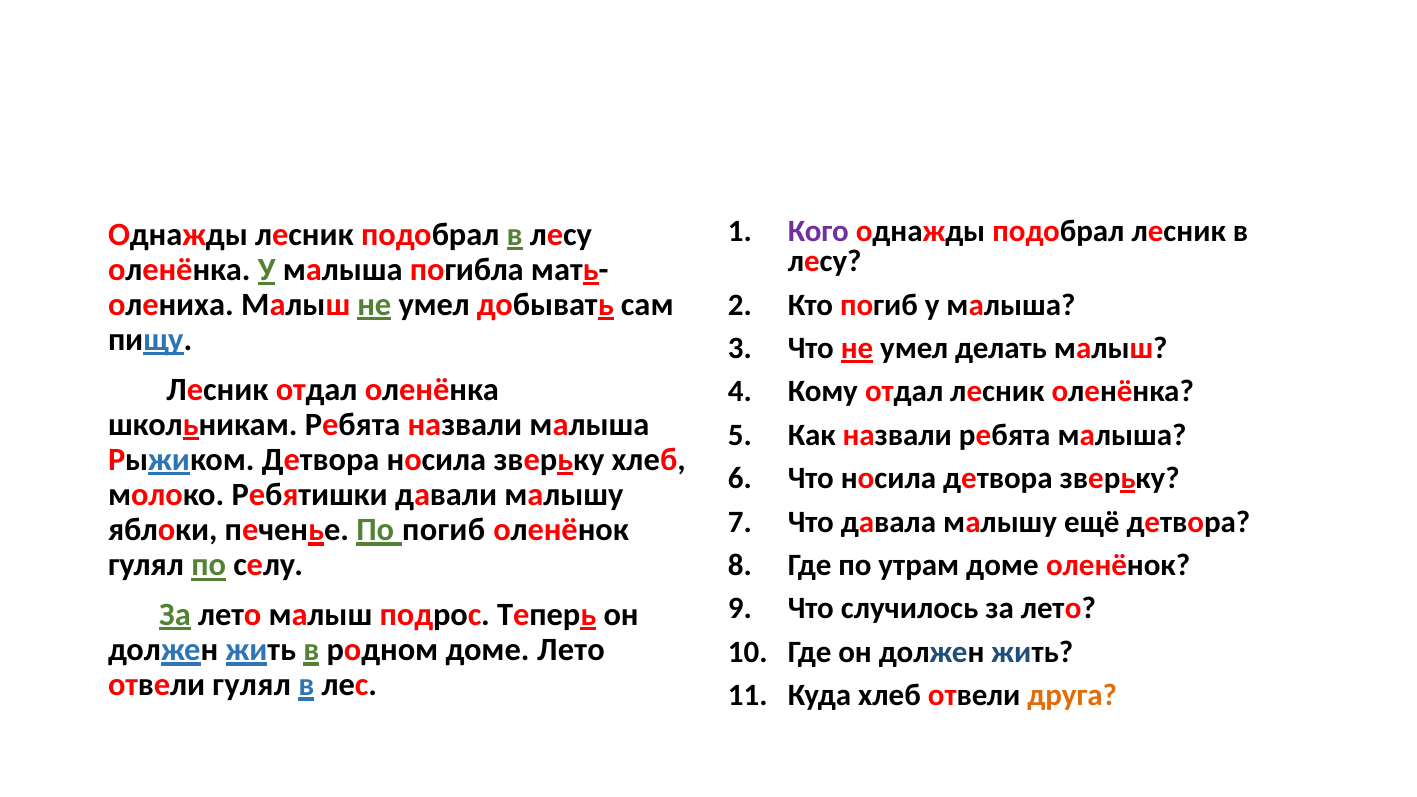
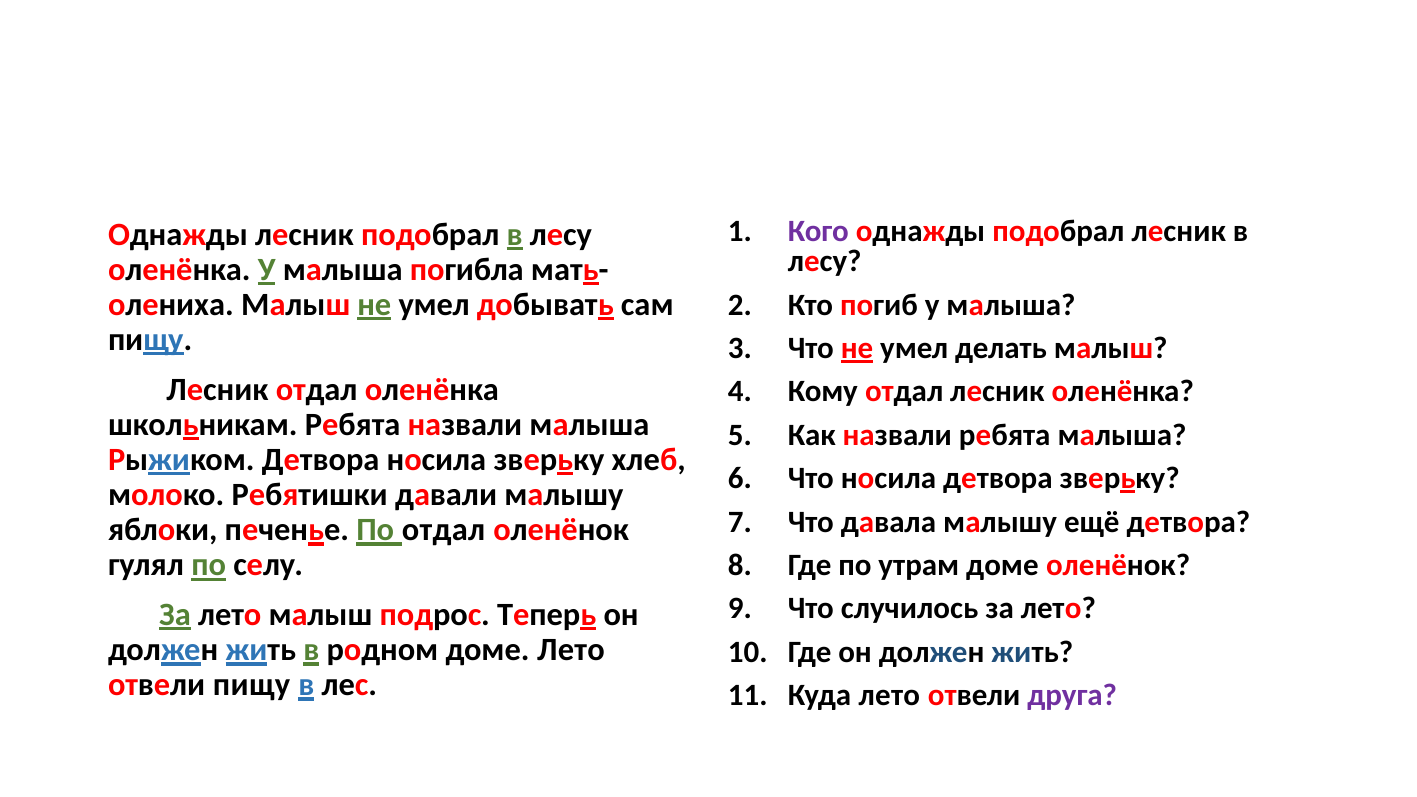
По погиб: погиб -> отдал (444, 530)
отвели гулял: гулял -> пищу (252, 685)
Куда хлеб: хлеб -> лето (889, 695)
друга colour: orange -> purple (1072, 695)
